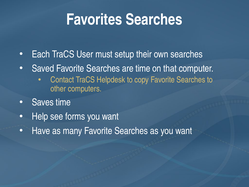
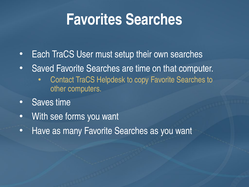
Help: Help -> With (40, 116)
